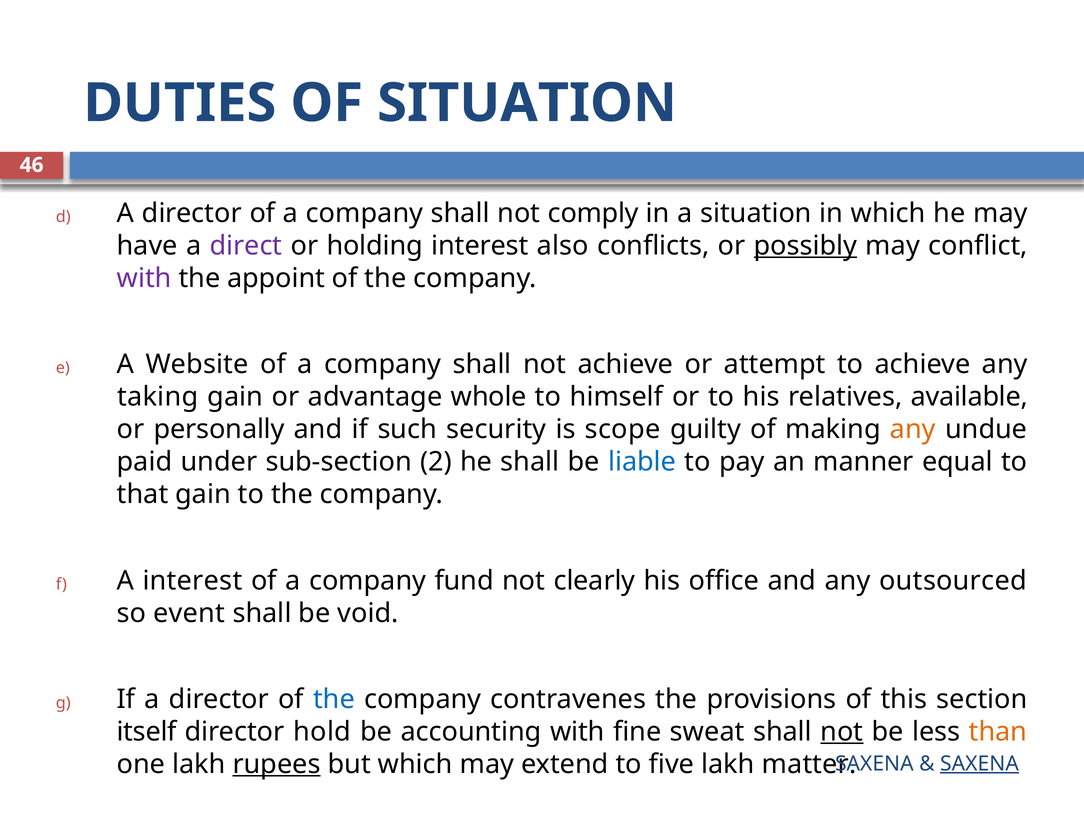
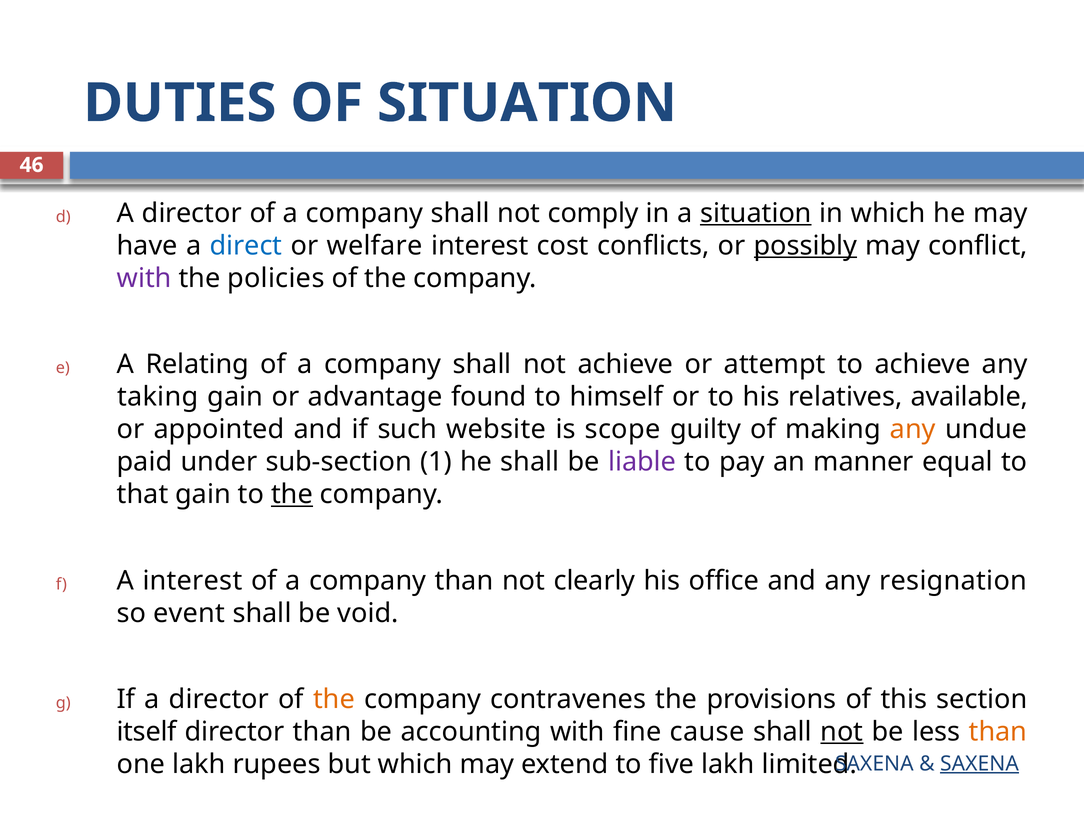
situation underline: none -> present (756, 213)
direct colour: purple -> blue (246, 246)
holding: holding -> welfare (375, 246)
also: also -> cost (563, 246)
appoint: appoint -> policies (276, 278)
Website: Website -> Relating (197, 364)
whole: whole -> found (489, 397)
personally: personally -> appointed (219, 429)
security: security -> website (496, 429)
2: 2 -> 1 (436, 462)
liable colour: blue -> purple (642, 462)
the underline: none -> present (292, 494)
company fund: fund -> than (464, 581)
outsourced: outsourced -> resignation (953, 581)
the colour: blue -> orange (334, 699)
director hold: hold -> than (322, 732)
sweat: sweat -> cause (707, 732)
rupees underline: present -> none (277, 764)
matter: matter -> limited (809, 764)
